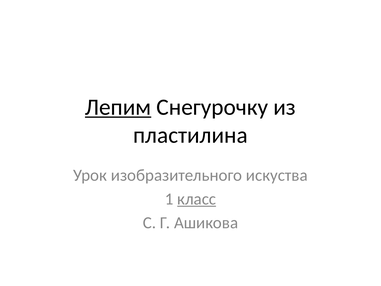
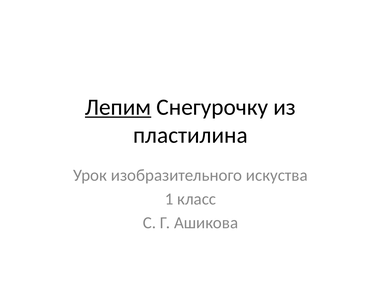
класс underline: present -> none (197, 199)
